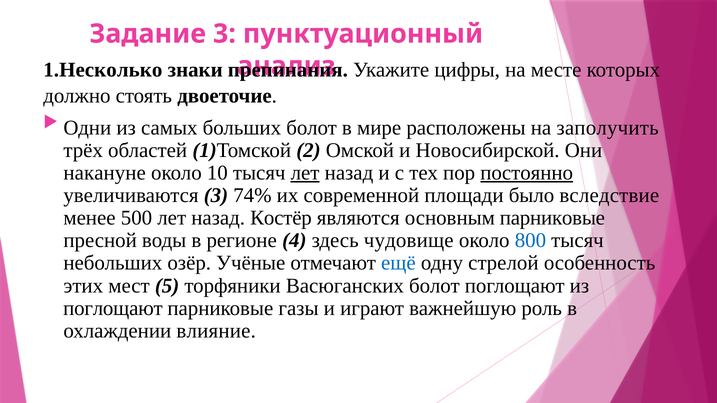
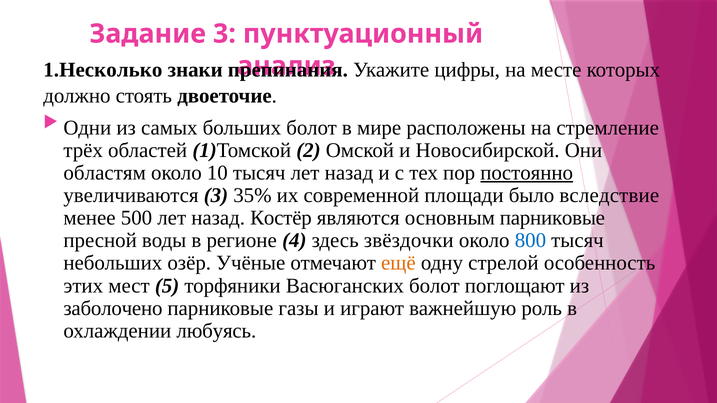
заполучить: заполучить -> стремление (608, 128)
накануне: накануне -> областям (105, 173)
лет underline: present -> none (305, 173)
74%: 74% -> 35% (252, 196)
чудовище: чудовище -> звёздочки (409, 241)
ещё colour: blue -> orange (398, 263)
поглощают: поглощают -> заболочено (113, 308)
влияние: влияние -> любуясь (216, 331)
